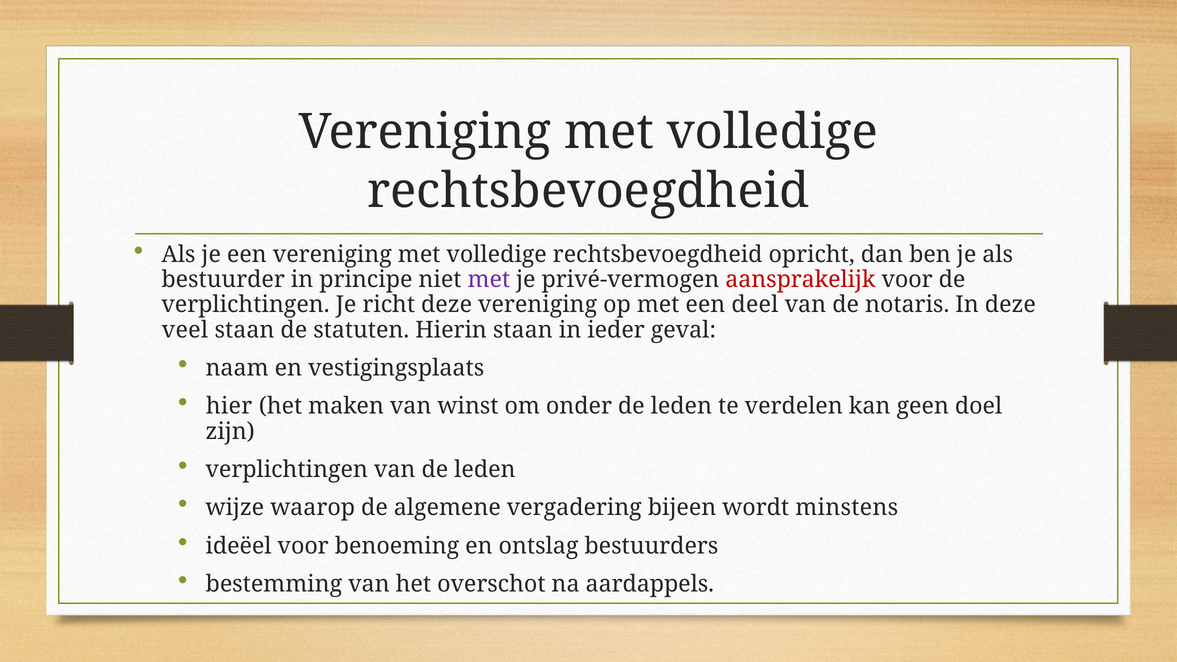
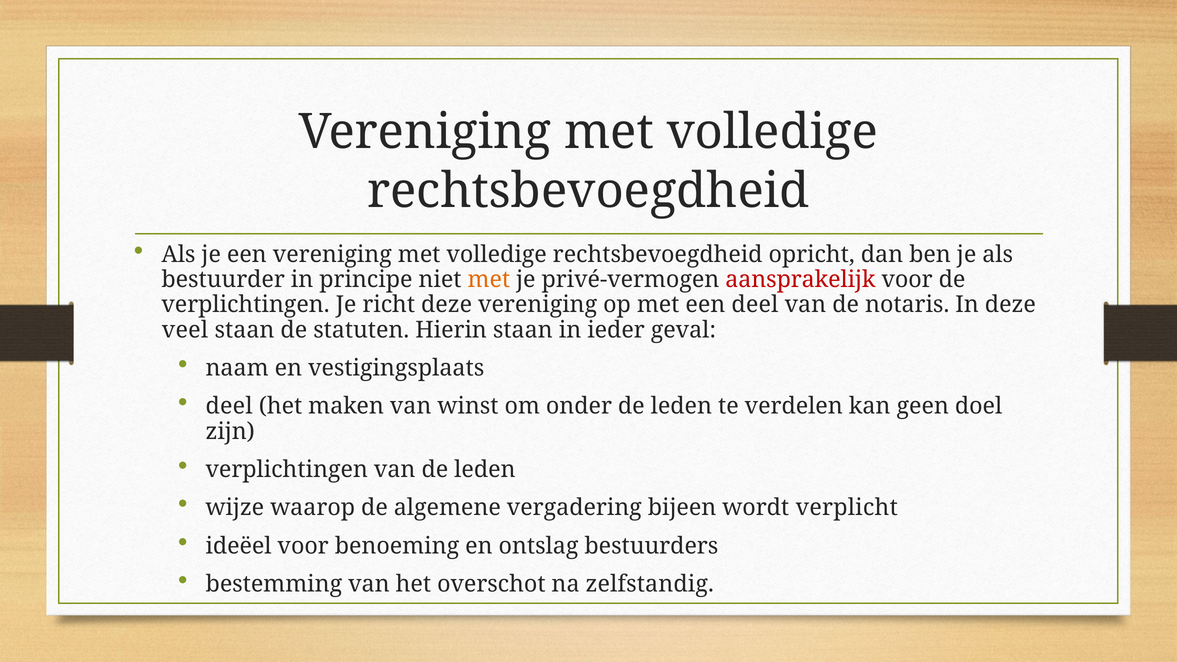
met colour: purple -> orange (489, 280)
hier: hier -> deel (229, 406)
minstens: minstens -> verplicht (847, 508)
aardappels: aardappels -> zelfstandig (650, 584)
